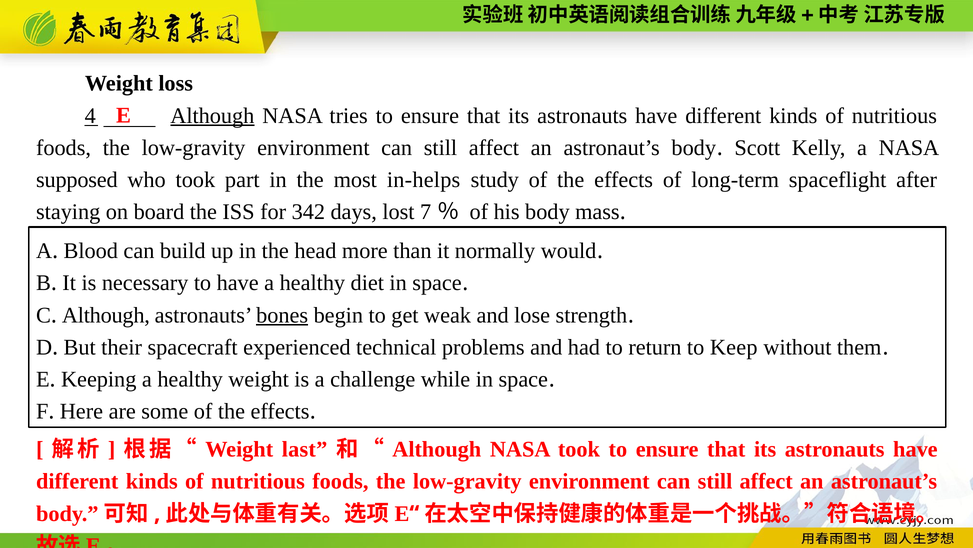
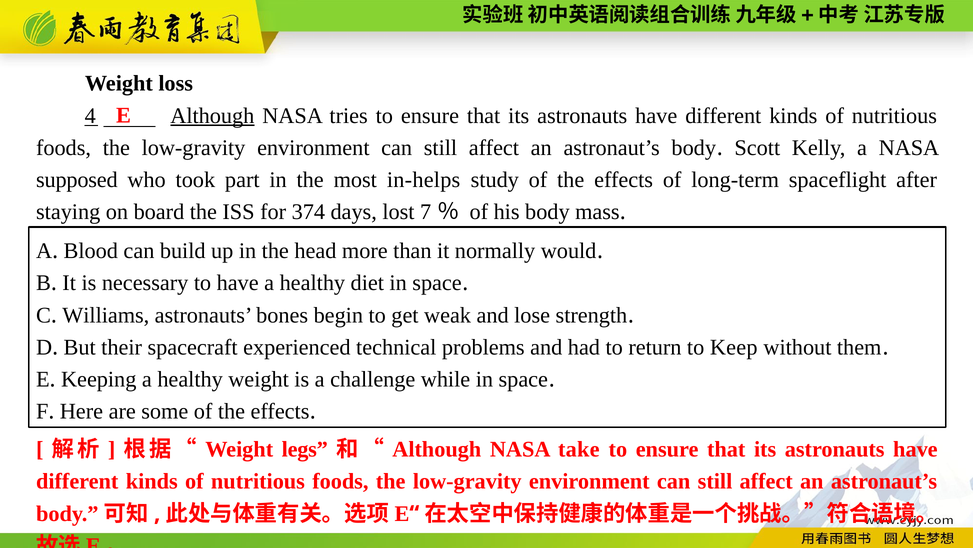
342: 342 -> 374 (308, 212)
Although: Although -> Williams (106, 315)
bones underline: present -> none (282, 315)
last: last -> legs (305, 449)
NASA took: took -> take (579, 449)
